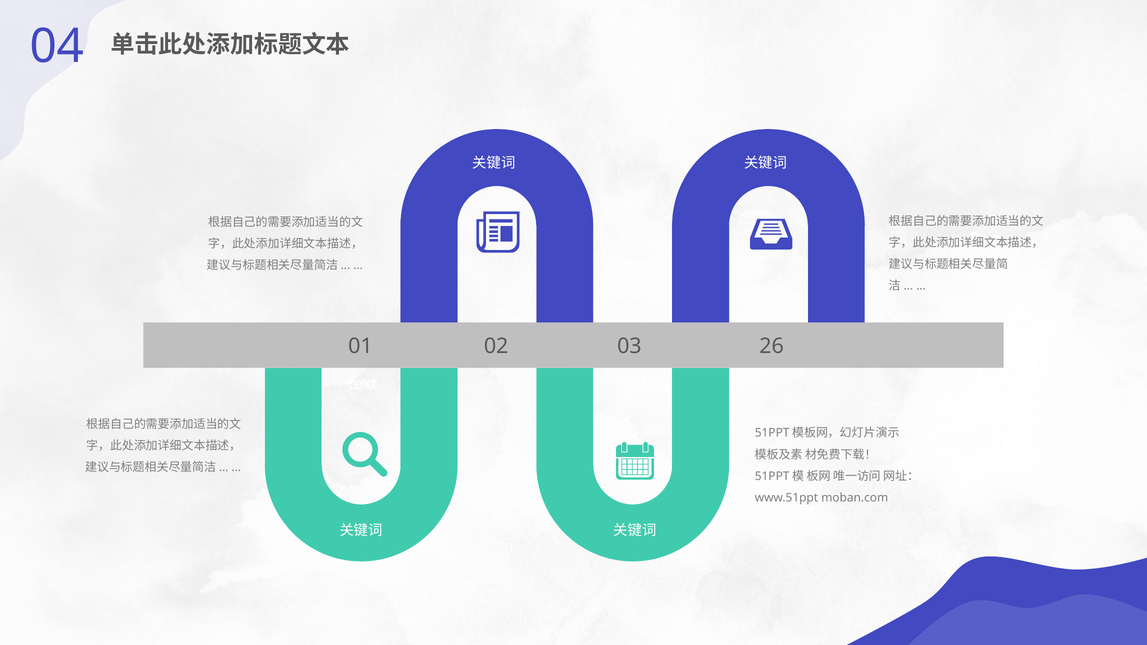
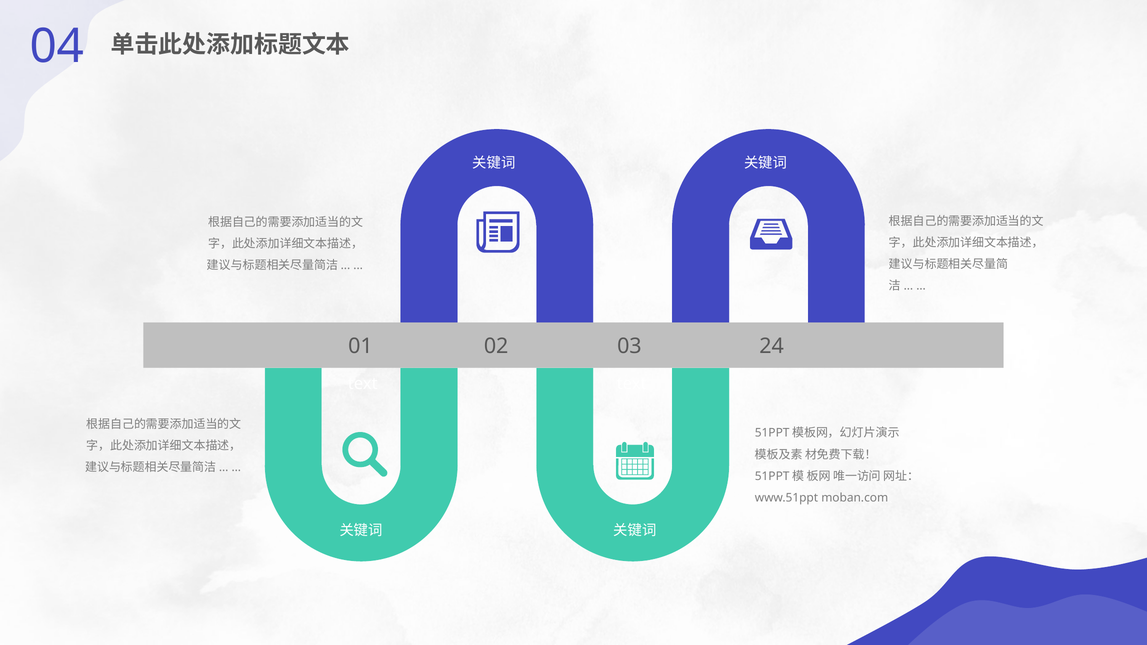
26: 26 -> 24 (772, 346)
